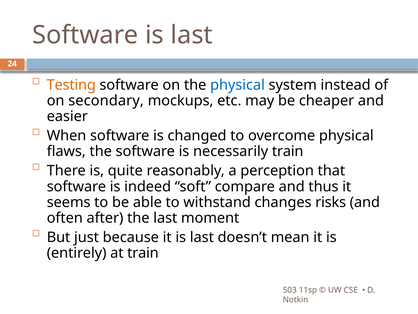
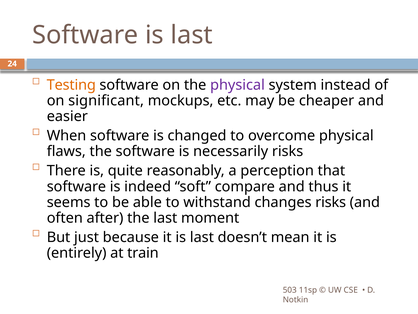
physical colour: blue -> purple (237, 85)
secondary: secondary -> significant (106, 101)
necessarily train: train -> risks (288, 151)
